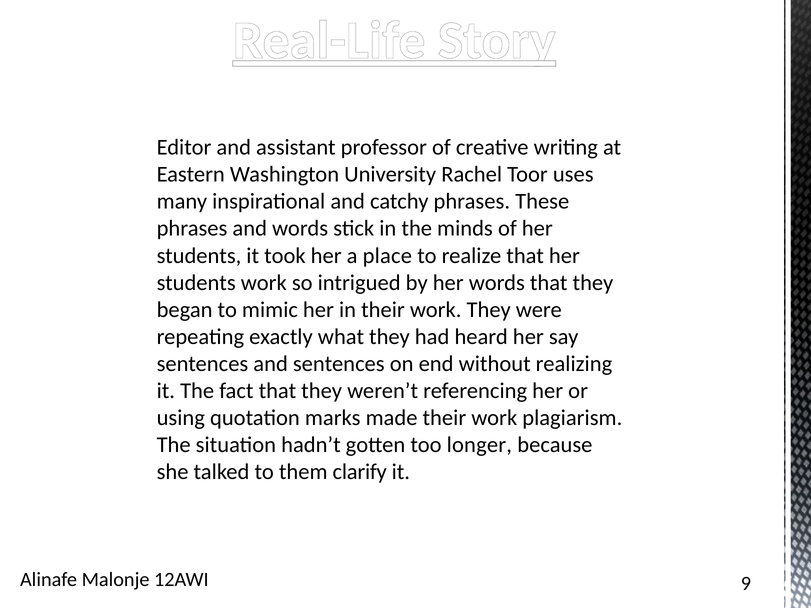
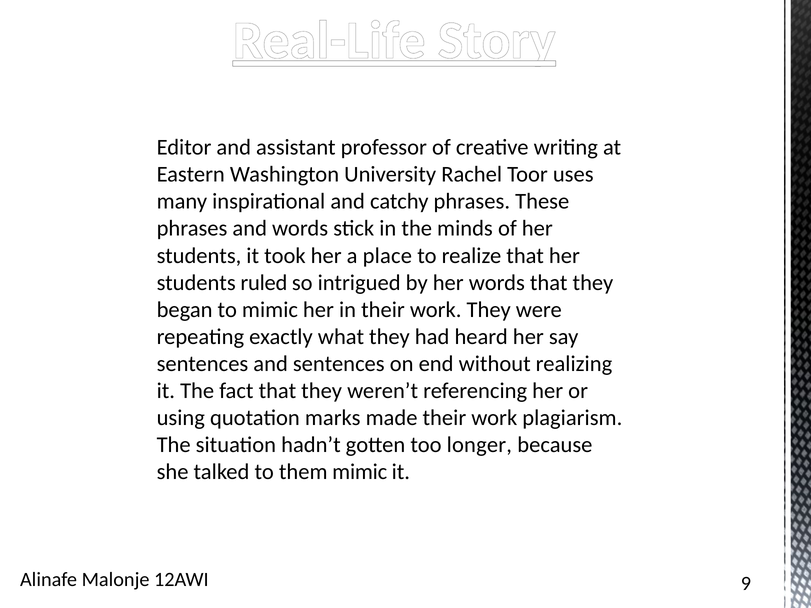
students work: work -> ruled (264, 283)
them clarify: clarify -> mimic (360, 472)
